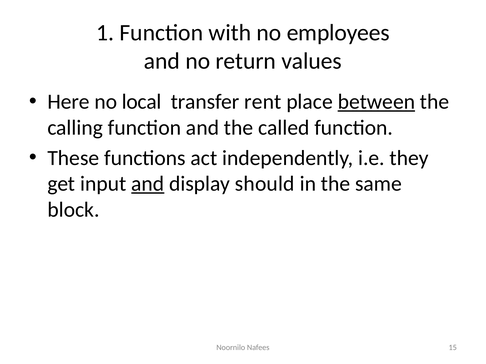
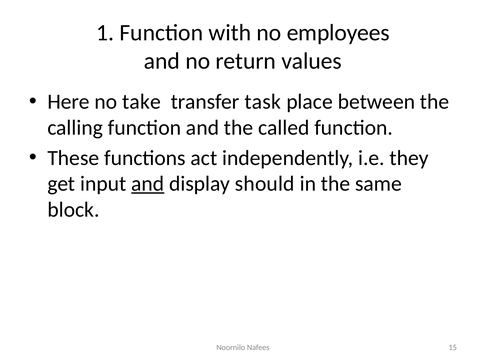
local: local -> take (141, 102)
rent: rent -> task (263, 102)
between underline: present -> none (376, 102)
